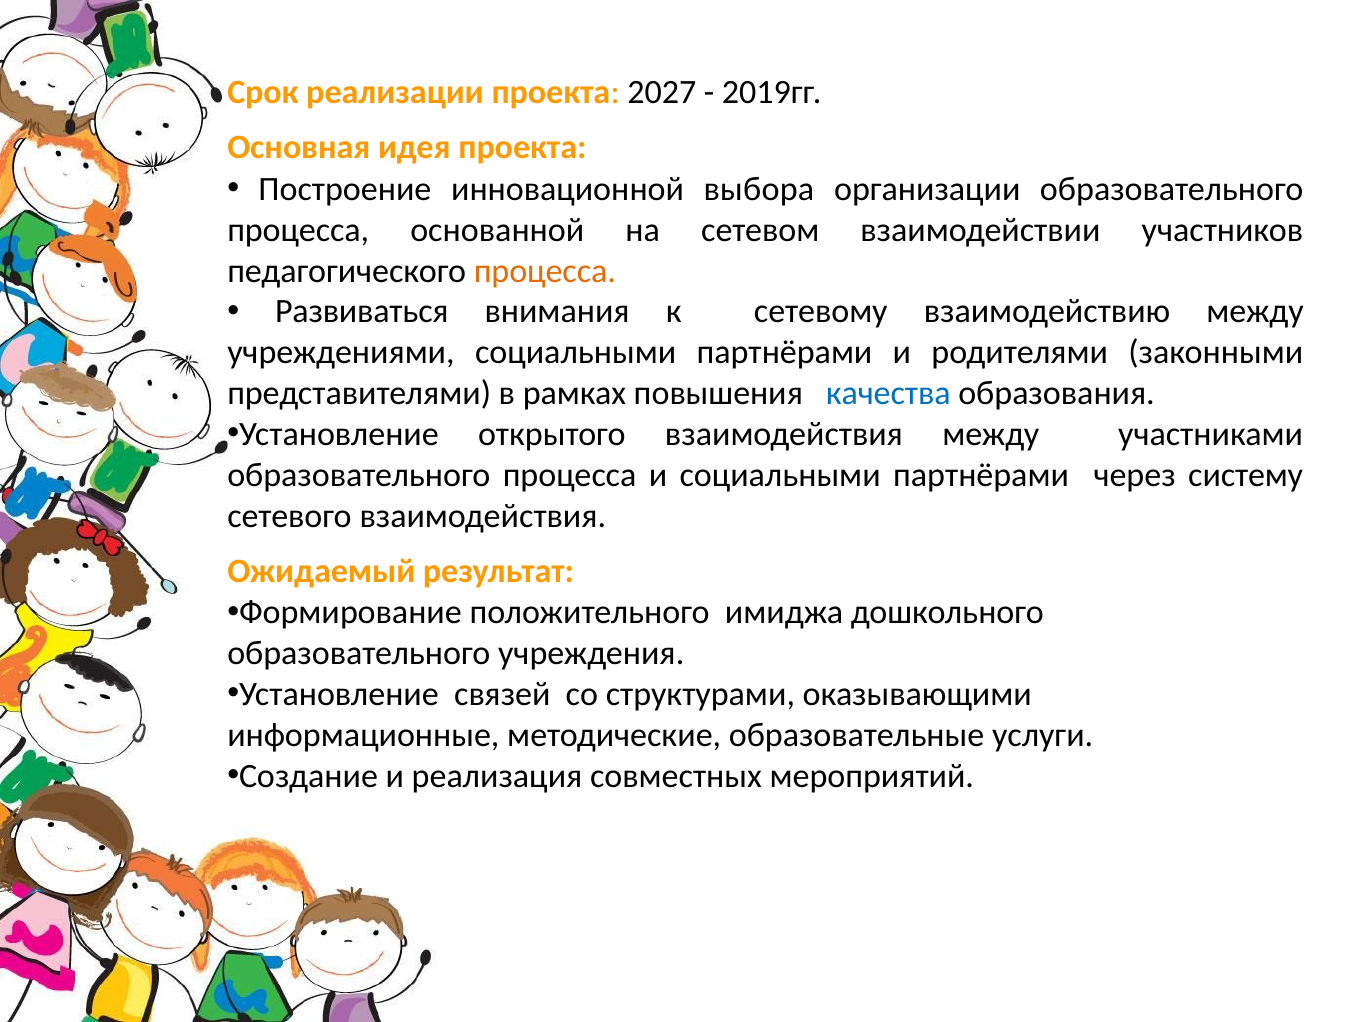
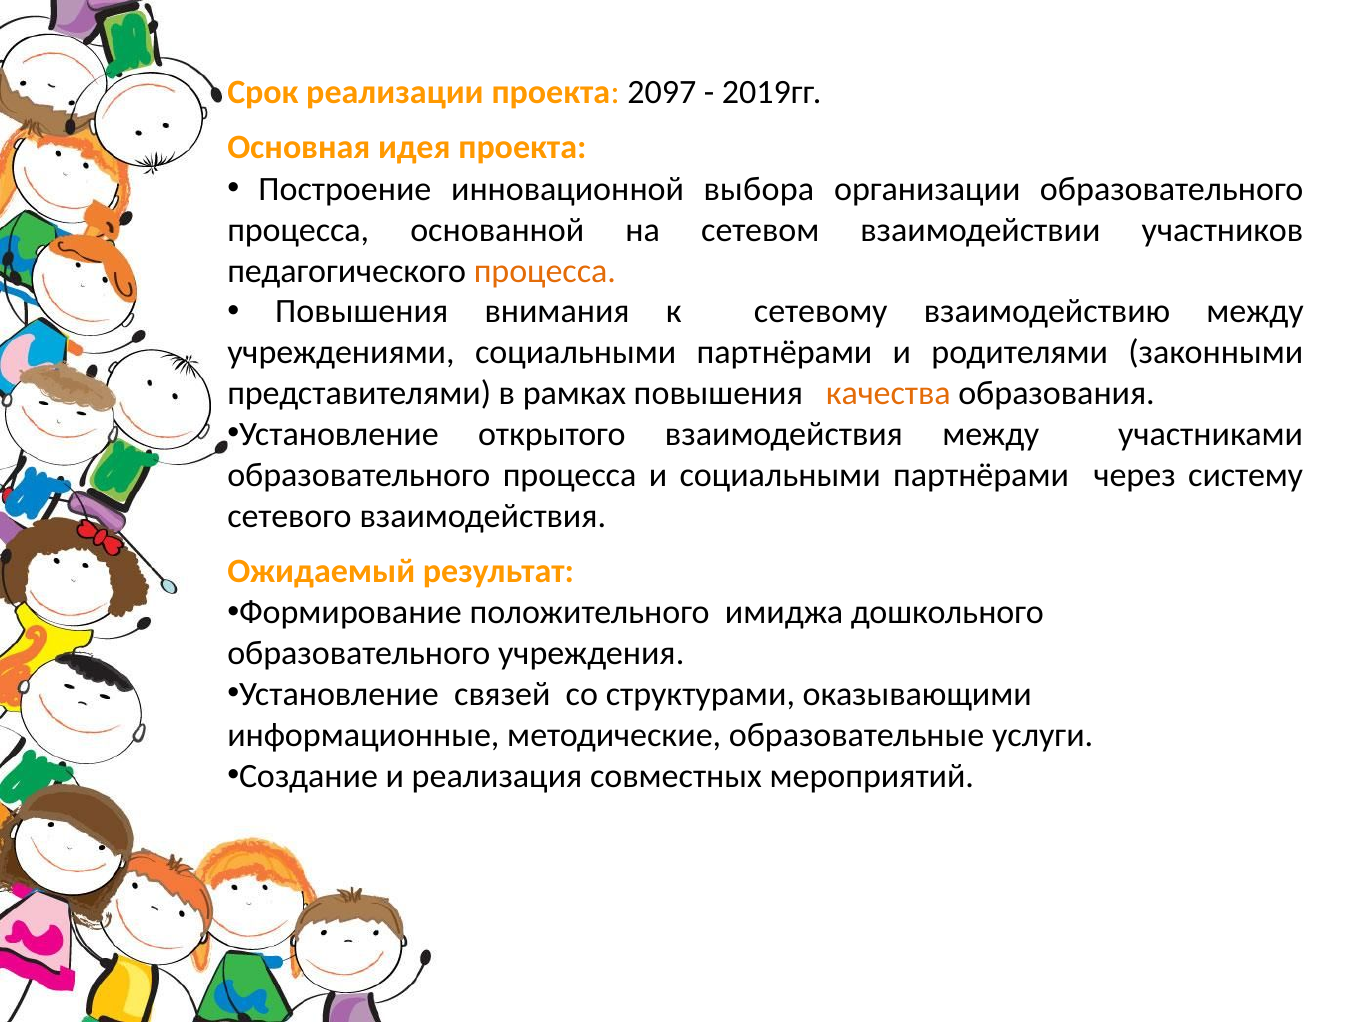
2027: 2027 -> 2097 (662, 92)
Развиваться: Развиваться -> Повышения (362, 312)
качества colour: blue -> orange (888, 394)
